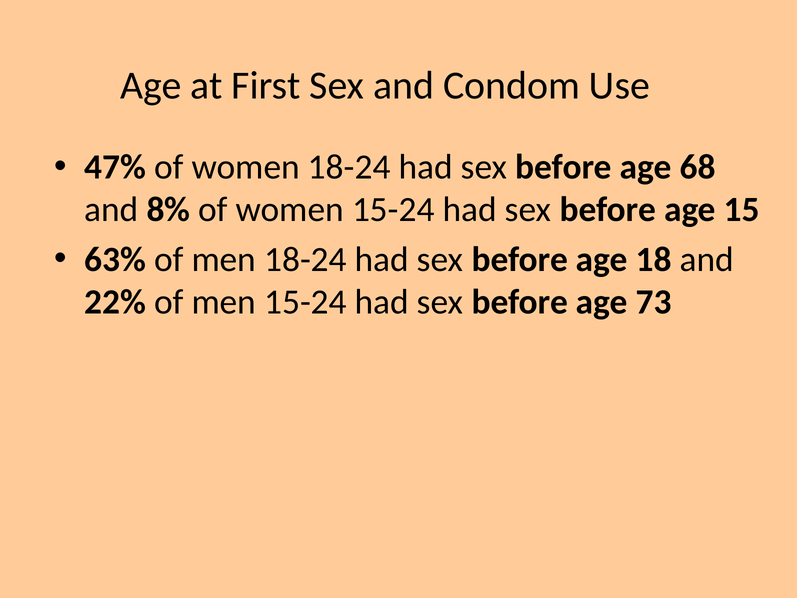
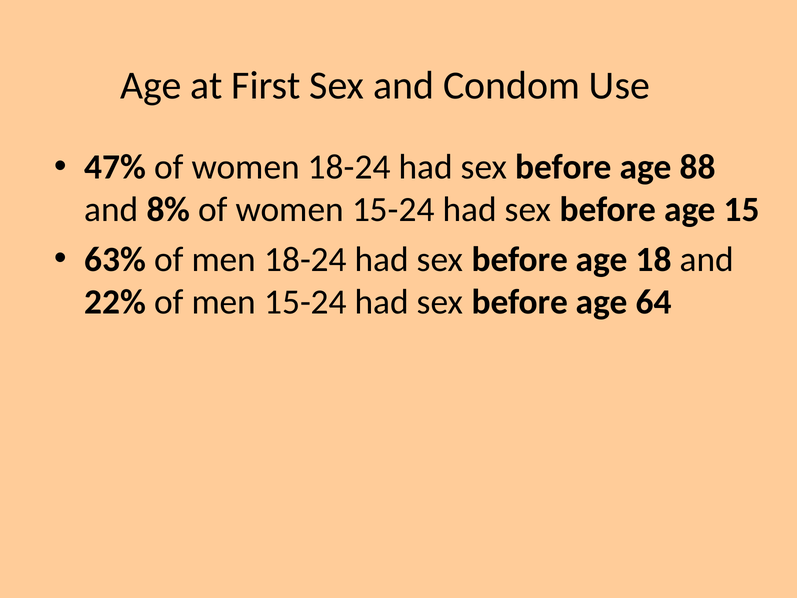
68: 68 -> 88 (697, 167)
73: 73 -> 64 (654, 302)
